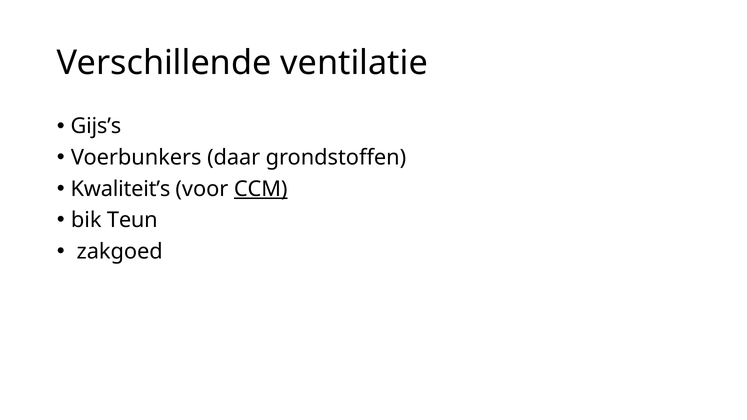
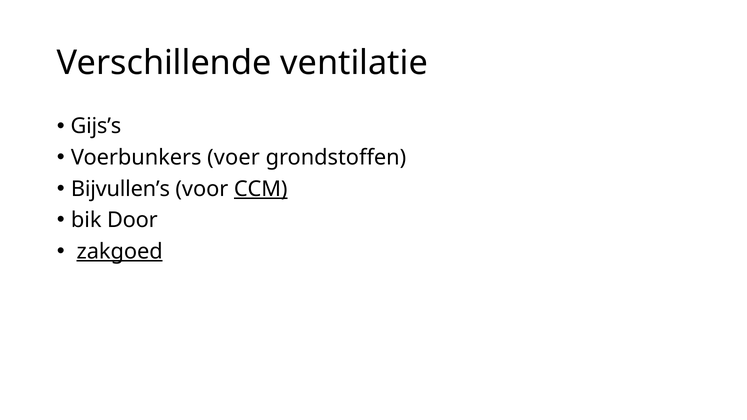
daar: daar -> voer (234, 158)
Kwaliteit’s: Kwaliteit’s -> Bijvullen’s (120, 189)
Teun: Teun -> Door (132, 220)
zakgoed underline: none -> present (120, 252)
